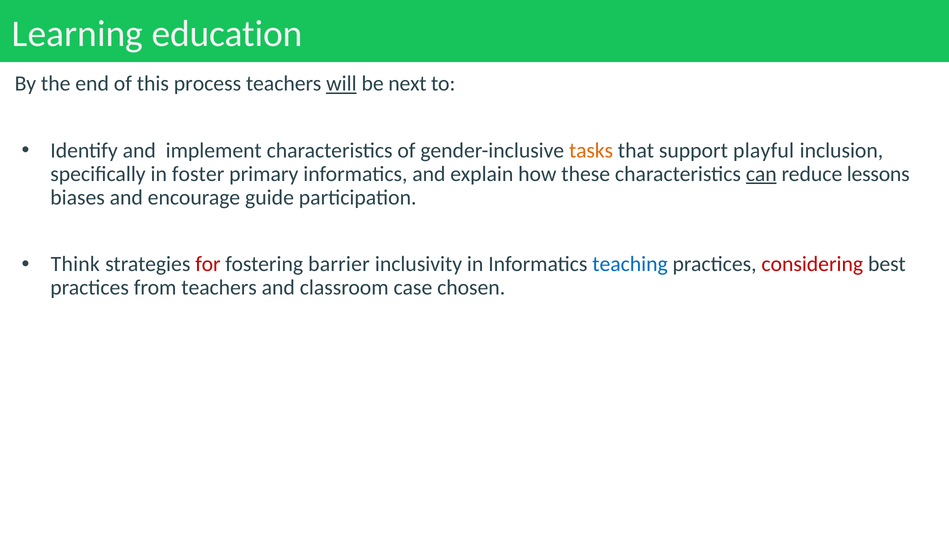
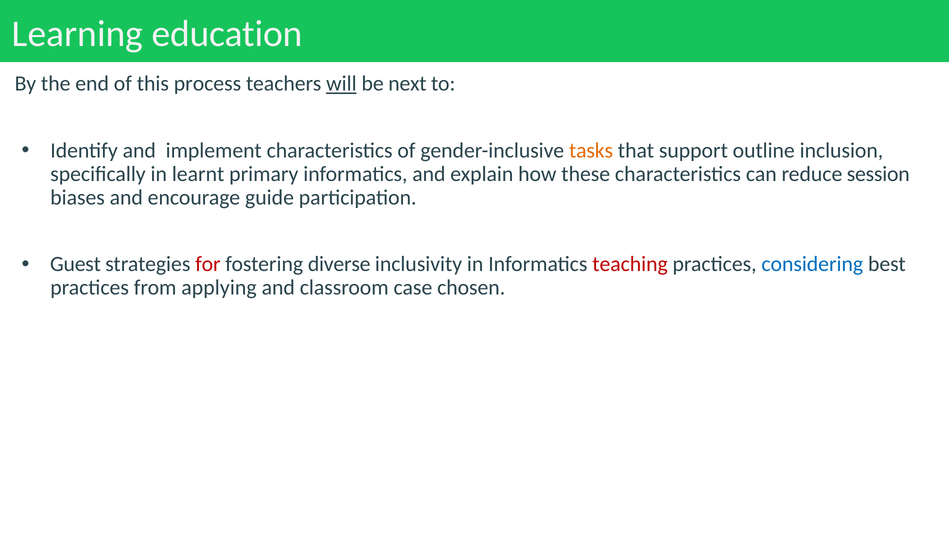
playful: playful -> outline (764, 151)
foster: foster -> learnt (198, 174)
can underline: present -> none (761, 174)
lessons: lessons -> session (878, 174)
Think: Think -> Guest (75, 264)
barrier: barrier -> diverse (339, 264)
teaching colour: blue -> red (630, 264)
considering colour: red -> blue (812, 264)
from teachers: teachers -> applying (219, 288)
